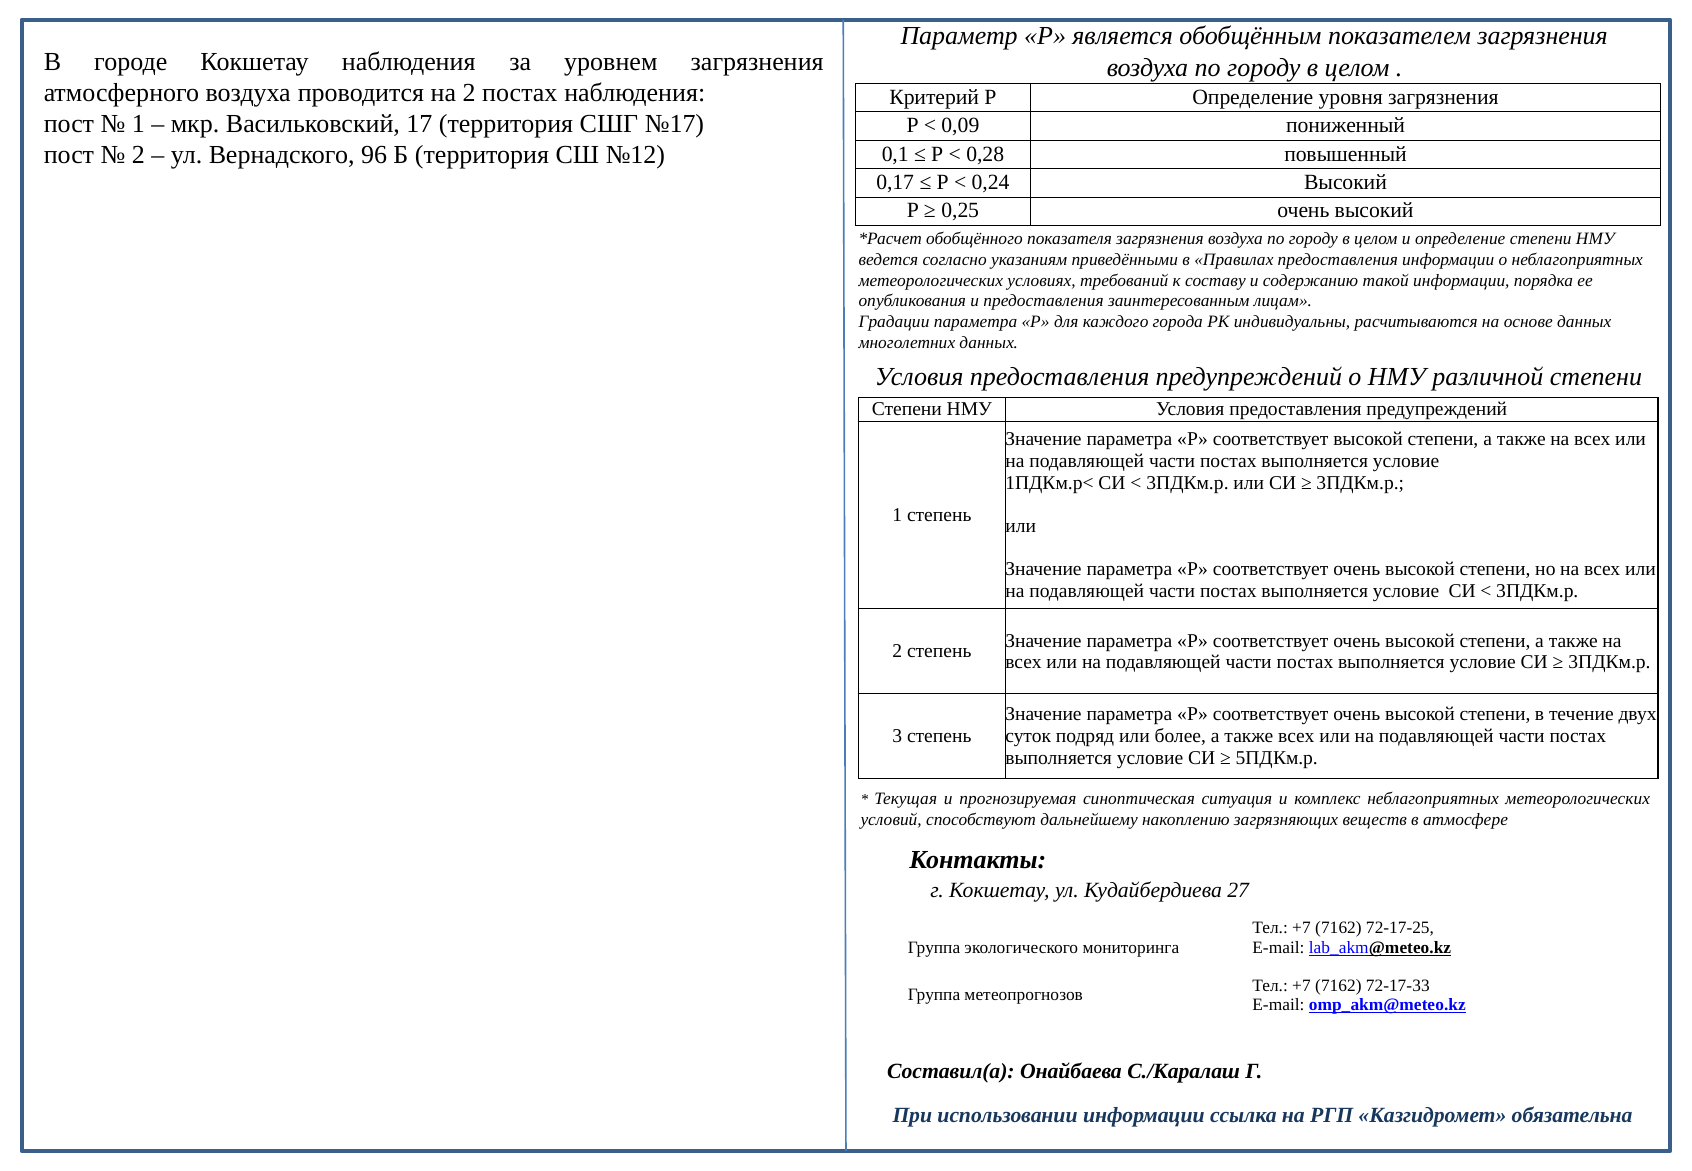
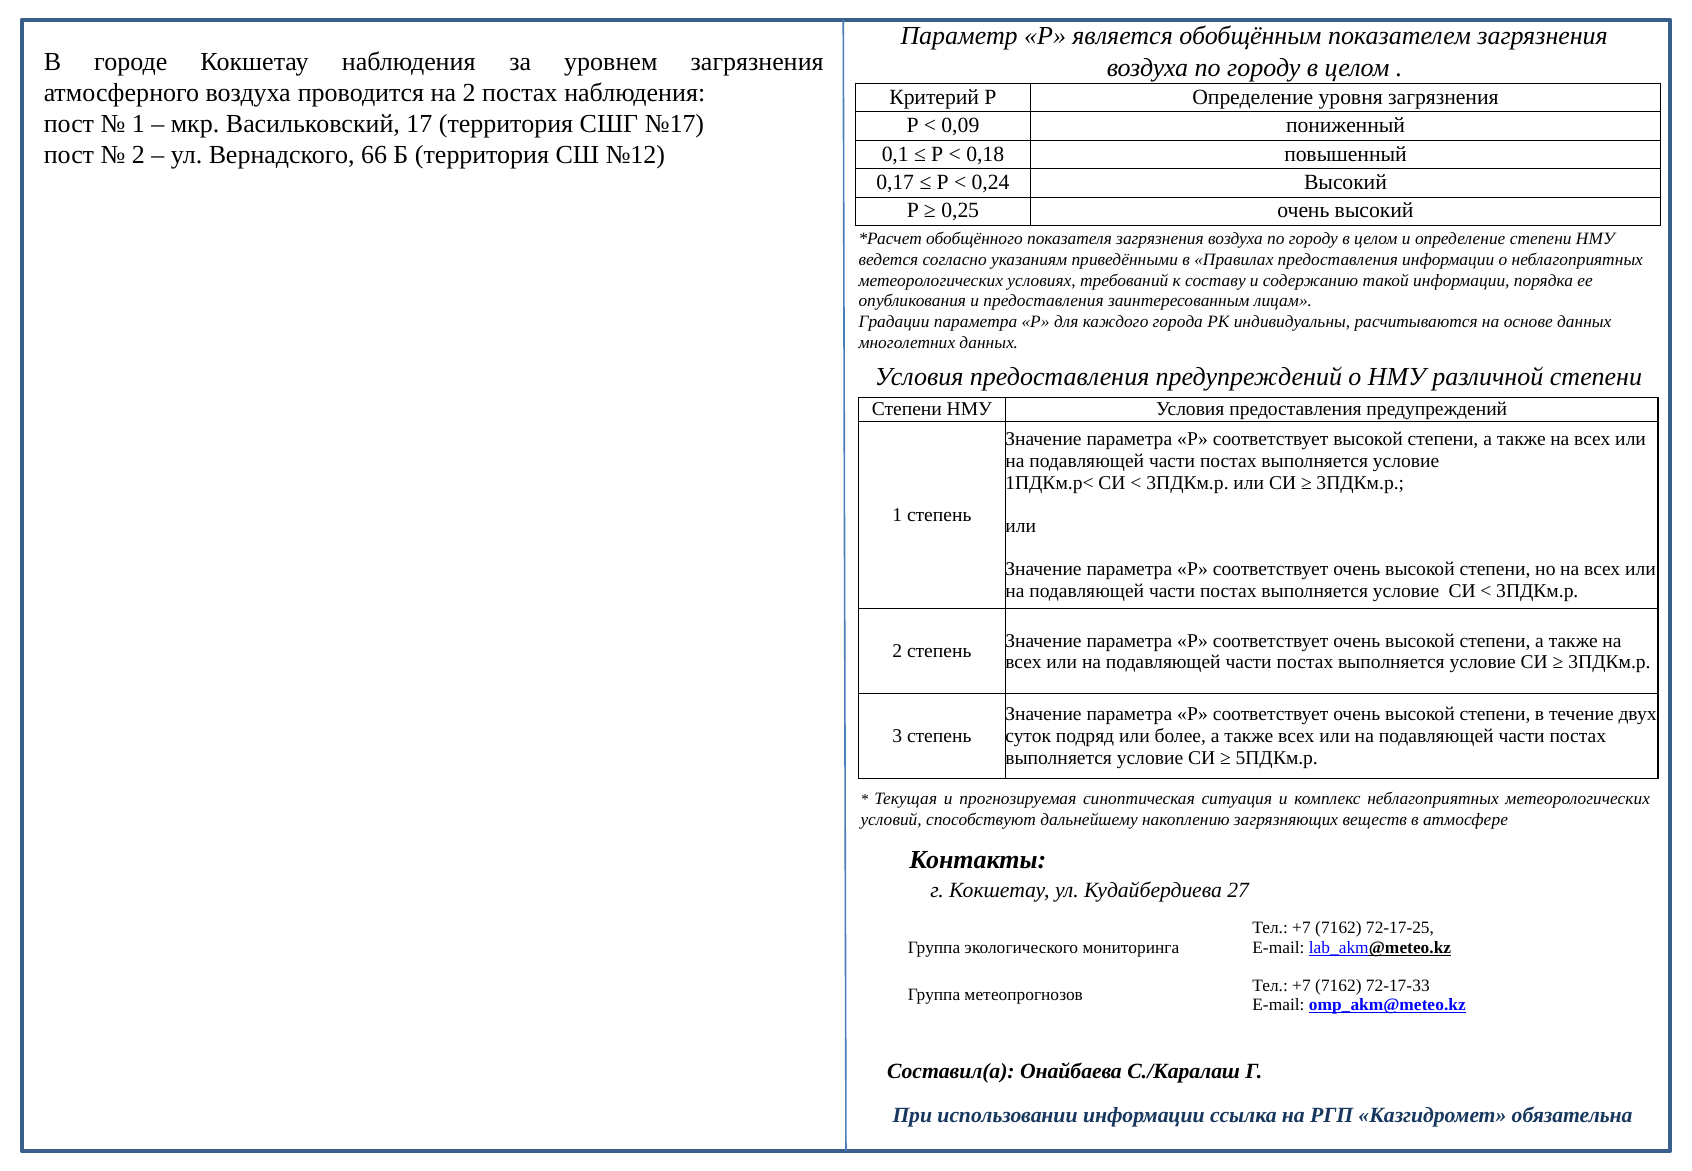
96: 96 -> 66 (374, 155)
0,28: 0,28 -> 0,18 (985, 154)
